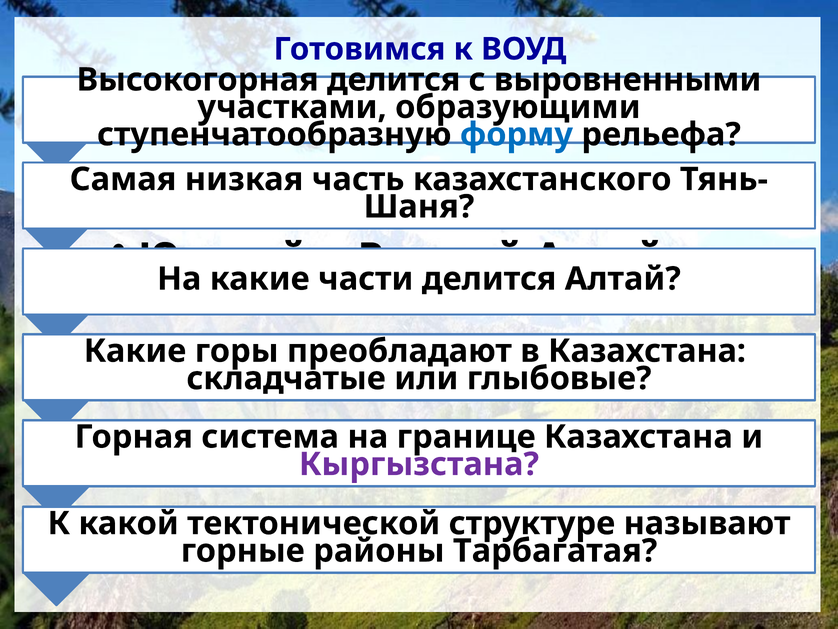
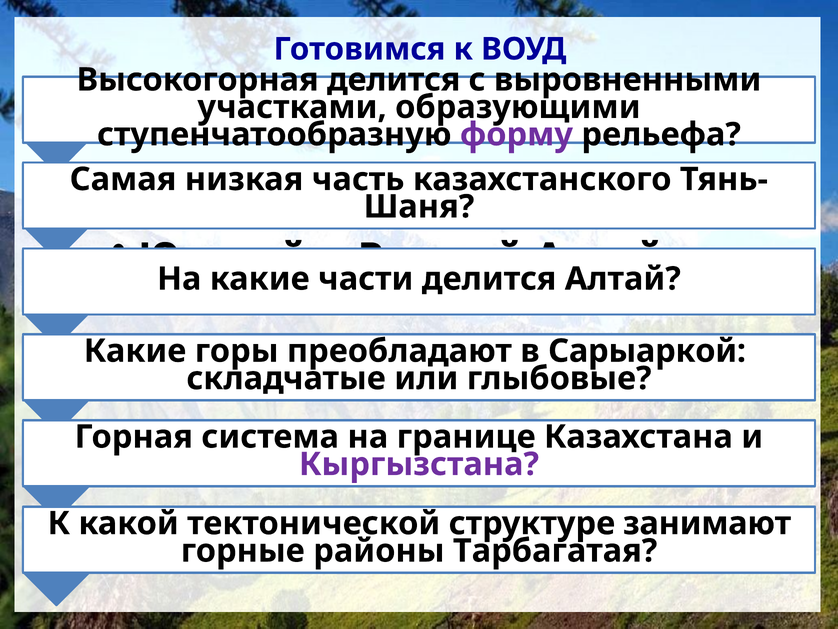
форму colour: blue -> purple (516, 134)
Казахстана: Казахстана -> Сарыаркой (647, 351)
называют: называют -> занимают (707, 523)
